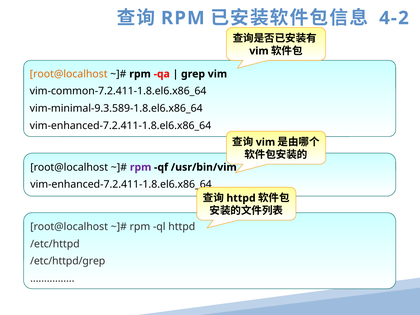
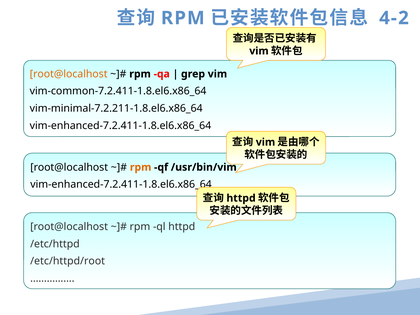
vim-minimal-9.3.589-1.8.el6.x86_64: vim-minimal-9.3.589-1.8.el6.x86_64 -> vim-minimal-7.2.211-1.8.el6.x86_64 (116, 108)
rpm colour: purple -> orange (141, 167)
/etc/httpd/grep: /etc/httpd/grep -> /etc/httpd/root (68, 261)
